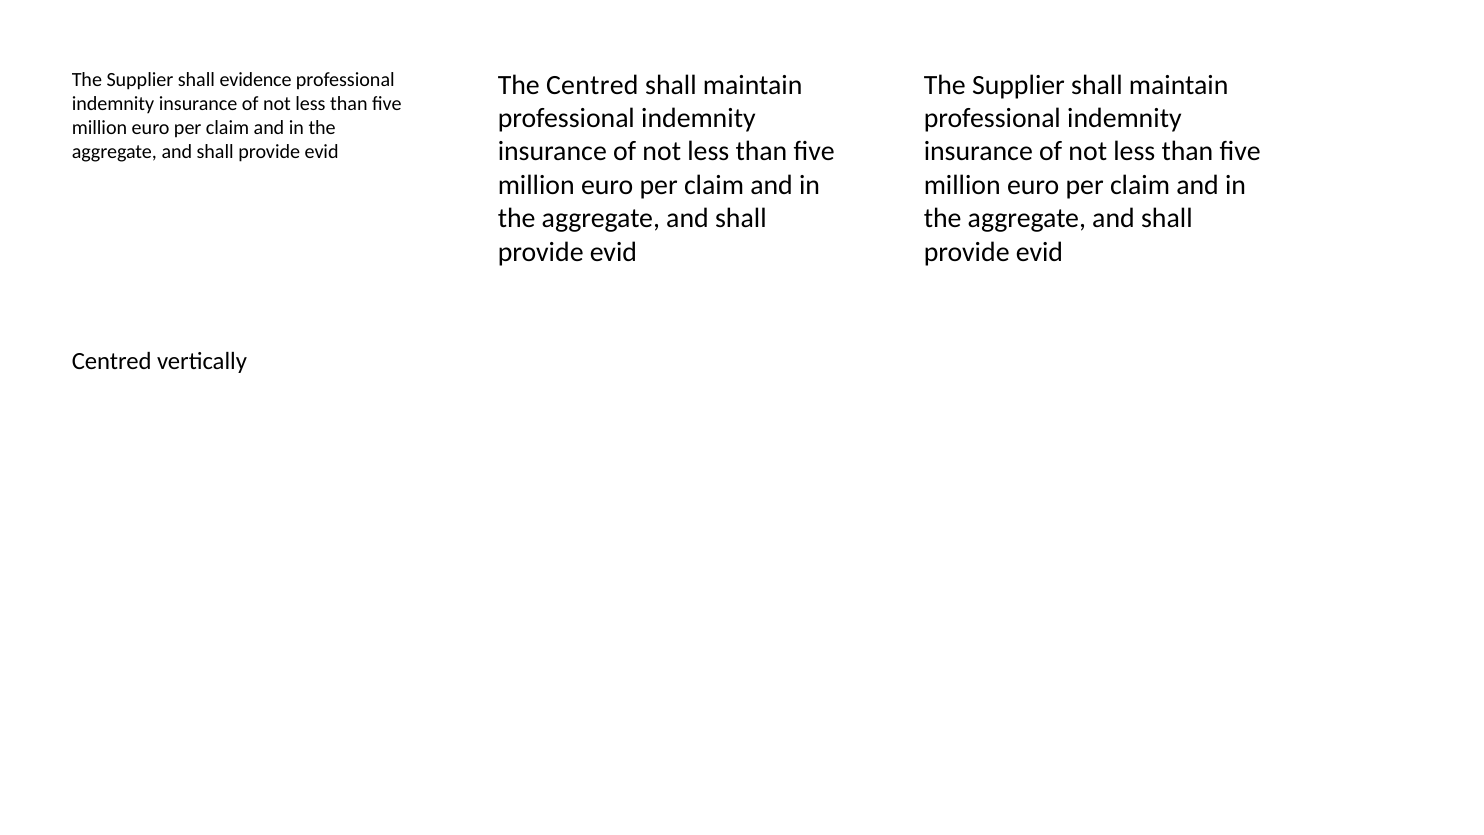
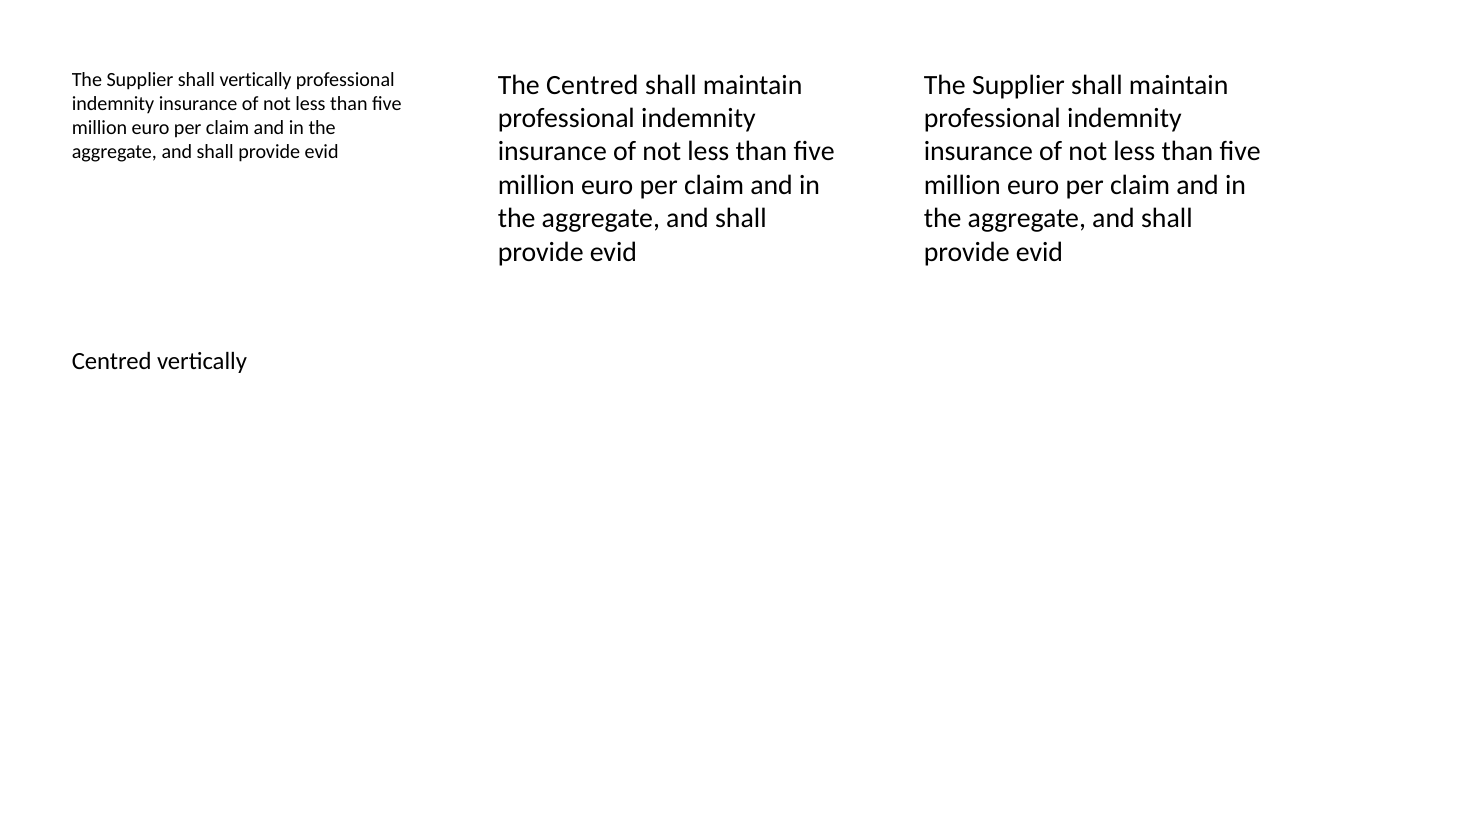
shall evidence: evidence -> vertically (256, 80)
